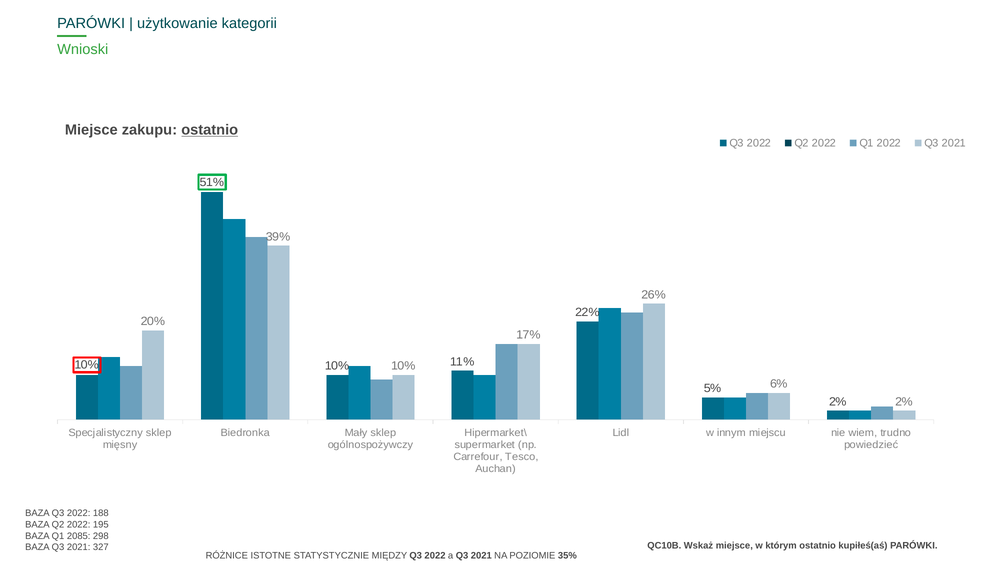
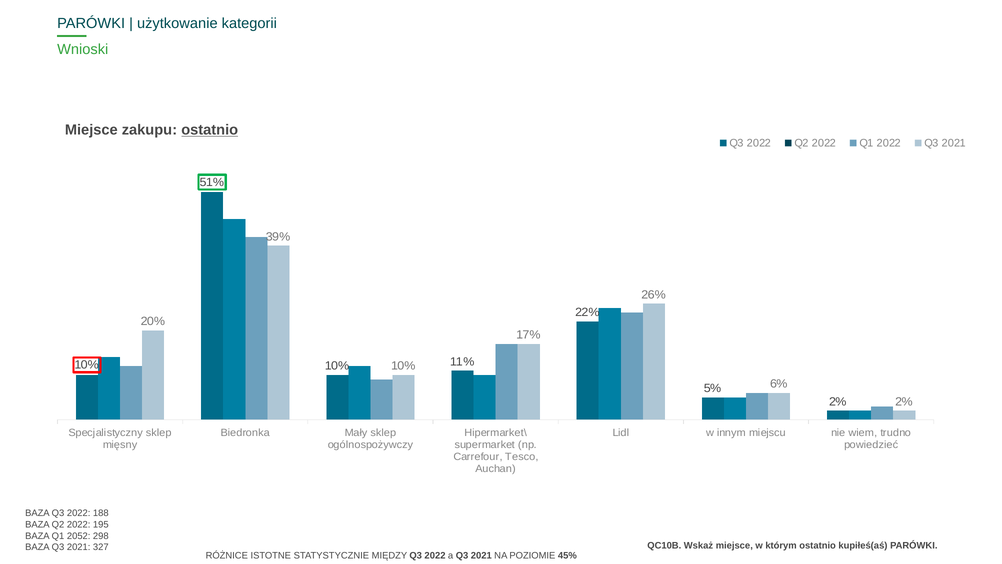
2085: 2085 -> 2052 (79, 536)
35%: 35% -> 45% (567, 555)
